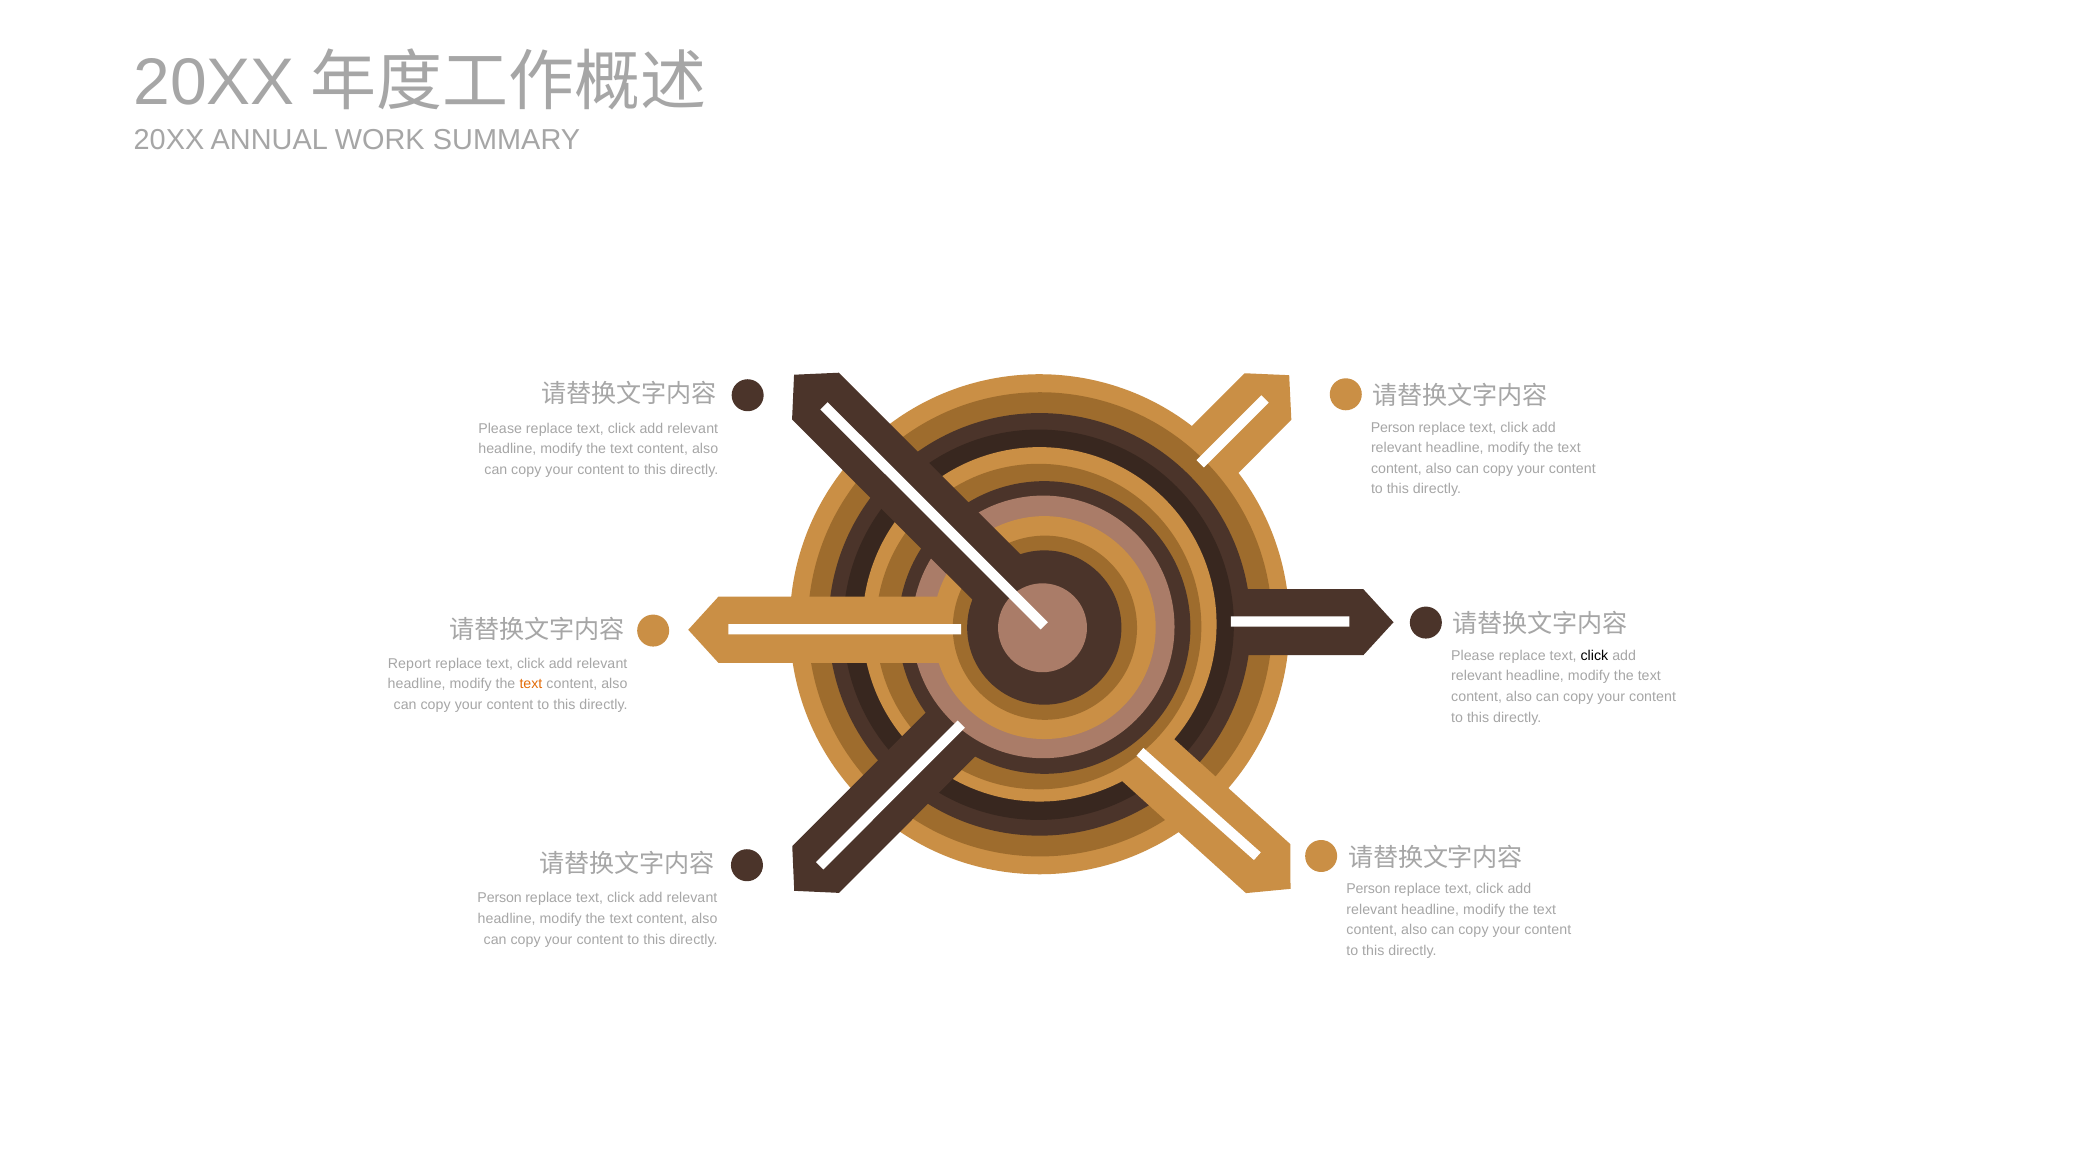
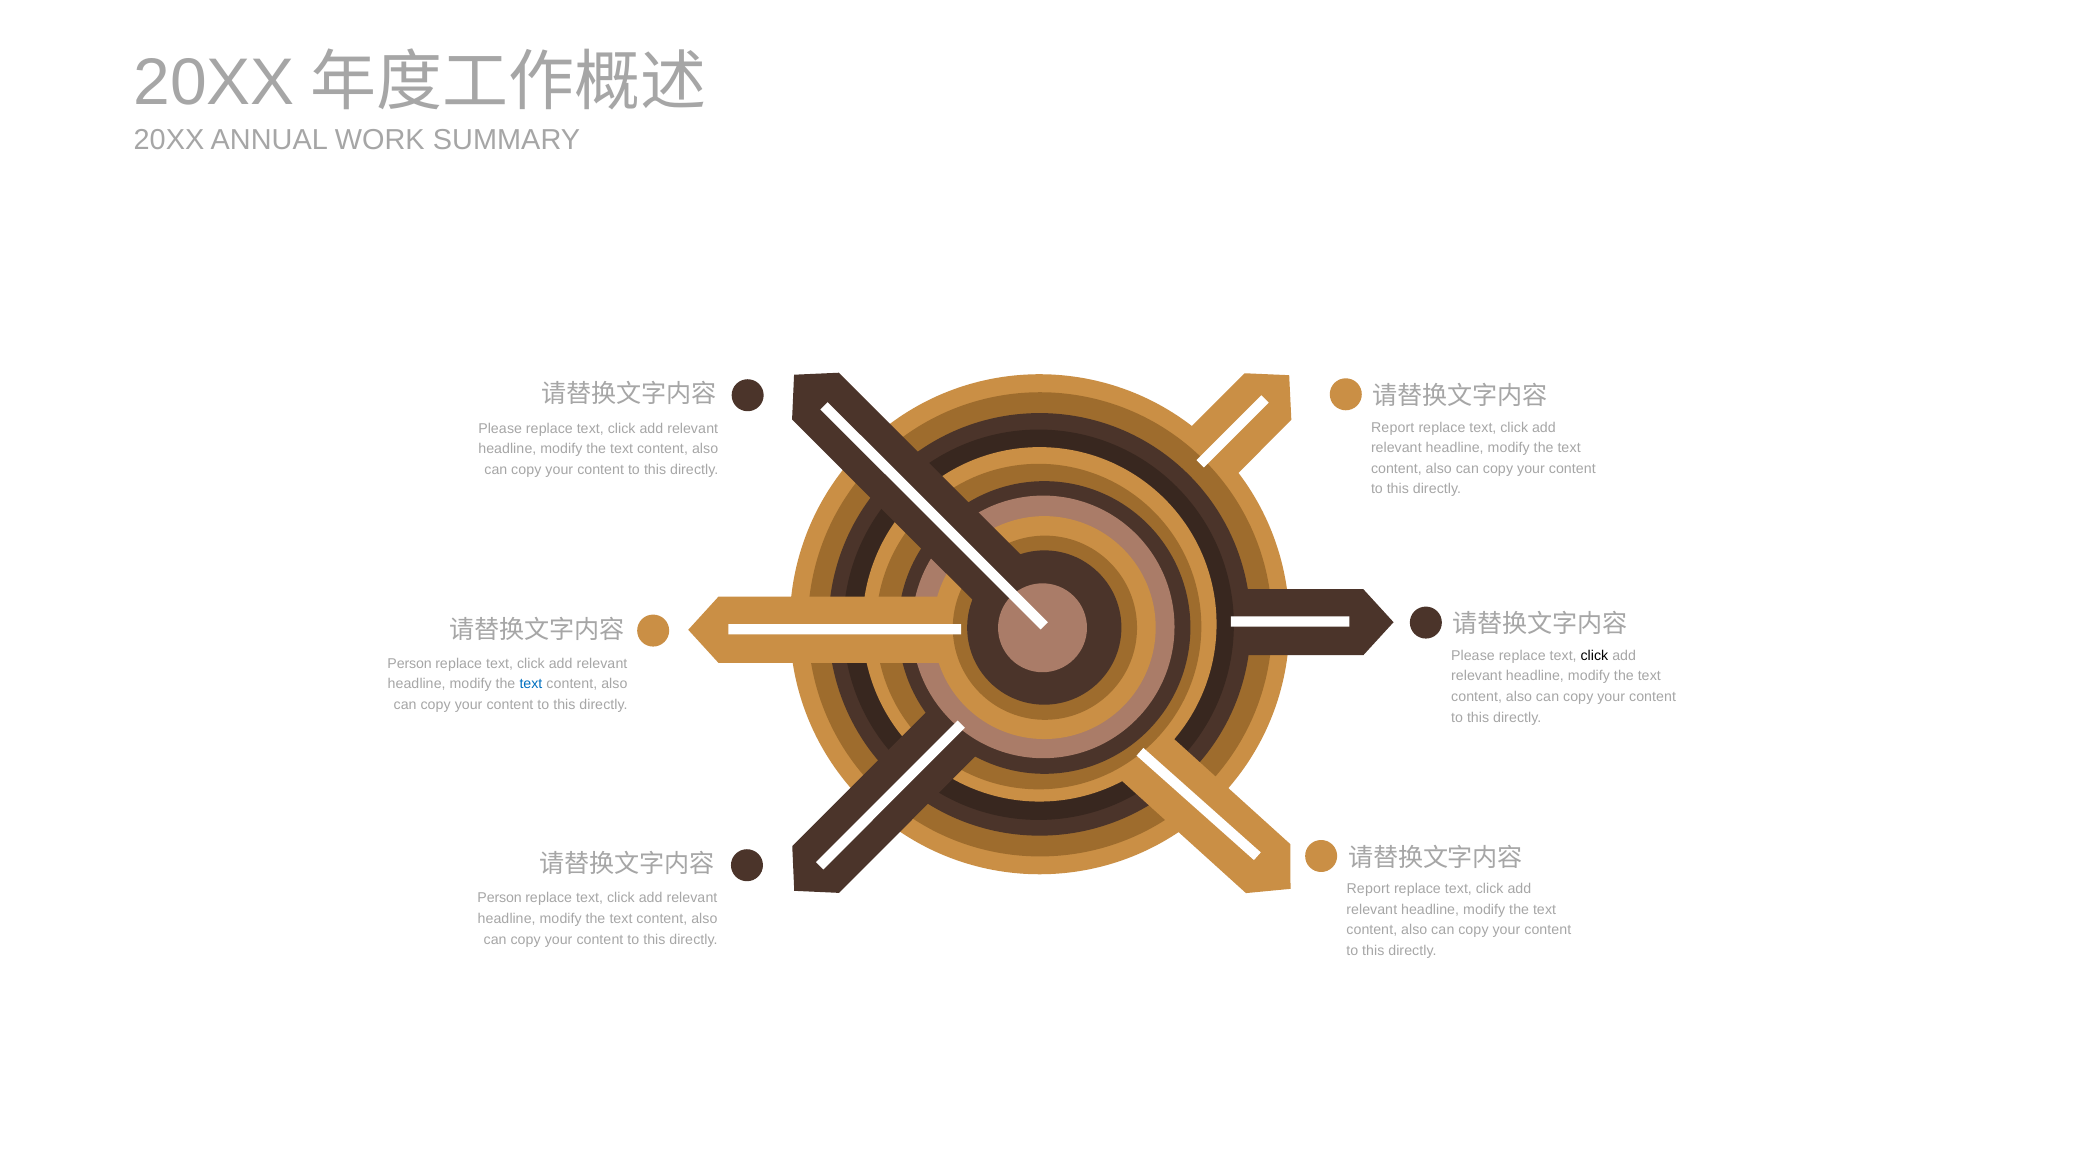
Person: Person -> Report (1393, 428)
Report: Report -> Person (410, 664)
text colour: orange -> blue (531, 684)
Person: Person -> Report (1368, 889)
